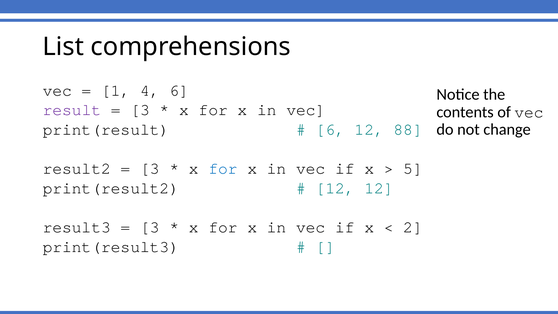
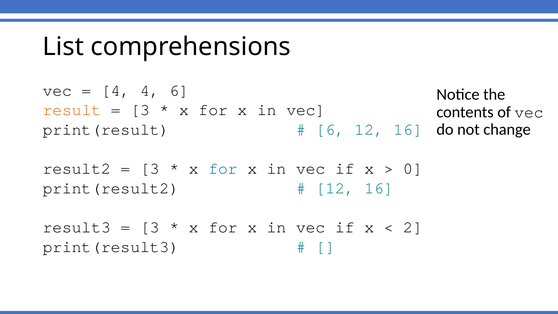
1: 1 -> 4 (116, 90)
result colour: purple -> orange (72, 110)
6 12 88: 88 -> 16 (408, 129)
5: 5 -> 0 (413, 169)
12: 12 -> 16 (379, 188)
